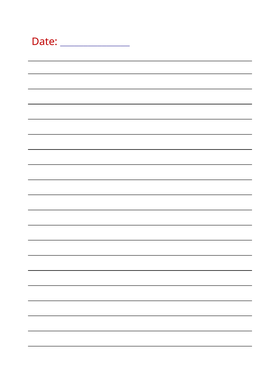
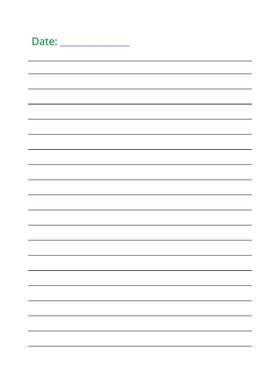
Date colour: red -> green (45, 42)
